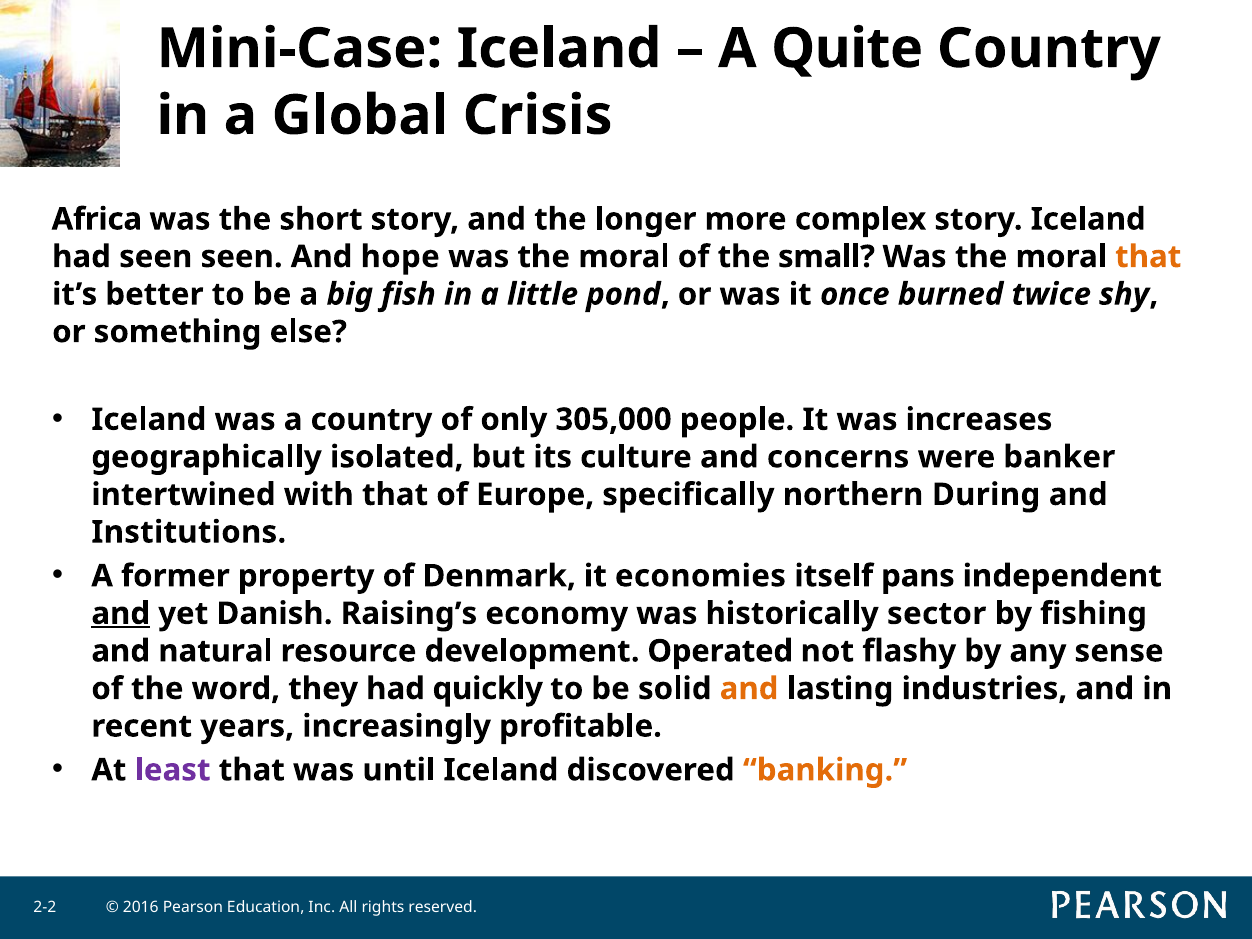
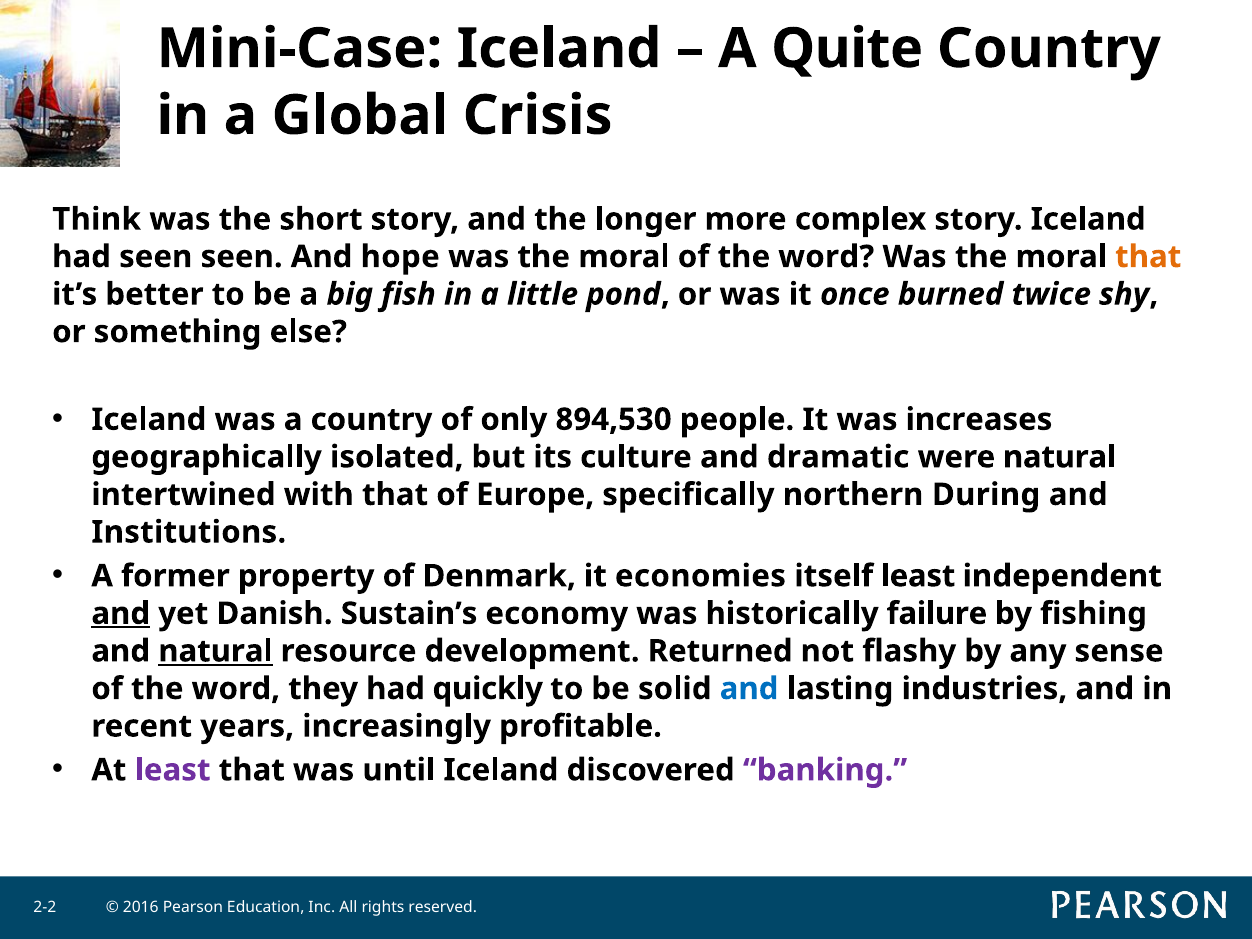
Africa: Africa -> Think (97, 219)
moral of the small: small -> word (826, 257)
305,000: 305,000 -> 894,530 (614, 420)
concerns: concerns -> dramatic (838, 457)
were banker: banker -> natural (1060, 457)
itself pans: pans -> least (918, 576)
Raising’s: Raising’s -> Sustain’s (409, 614)
sector: sector -> failure (937, 614)
natural underline: none -> present (216, 651)
Operated: Operated -> Returned (720, 651)
and colour: orange -> blue (749, 689)
banking colour: orange -> purple (825, 770)
